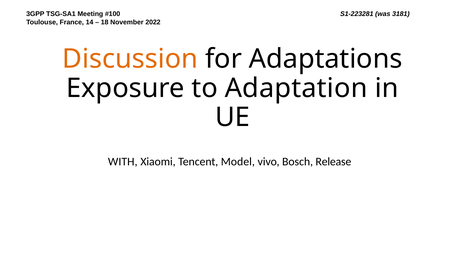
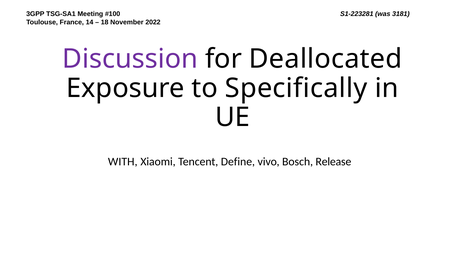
Discussion colour: orange -> purple (130, 59)
Adaptations: Adaptations -> Deallocated (326, 59)
Adaptation: Adaptation -> Specifically (296, 88)
Model: Model -> Define (238, 162)
